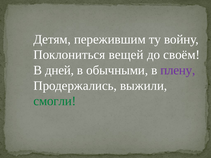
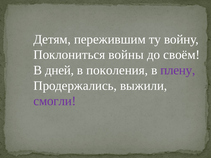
вещей: вещей -> войны (126, 55)
обычными: обычными -> поколения (117, 70)
смогли colour: green -> purple (55, 101)
